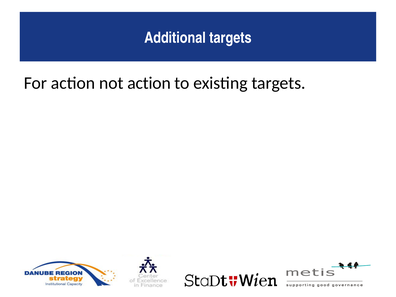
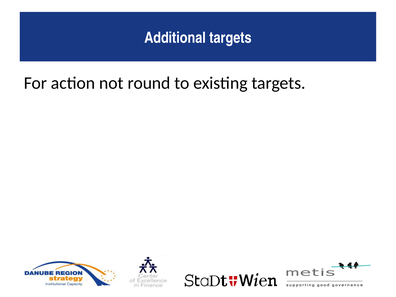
not action: action -> round (149, 83)
